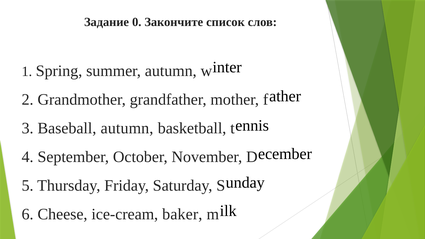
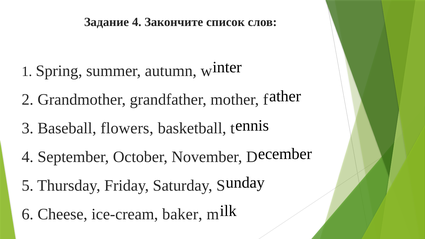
Задание 0: 0 -> 4 (137, 22)
Baseball autumn: autumn -> flowers (127, 128)
